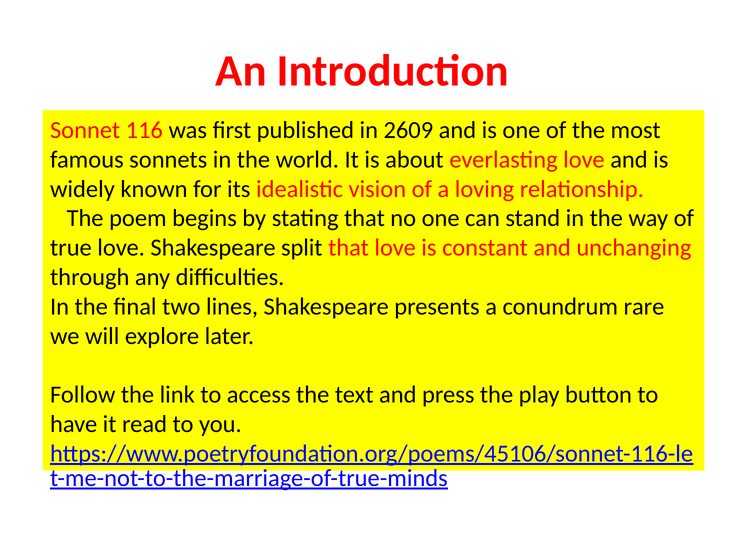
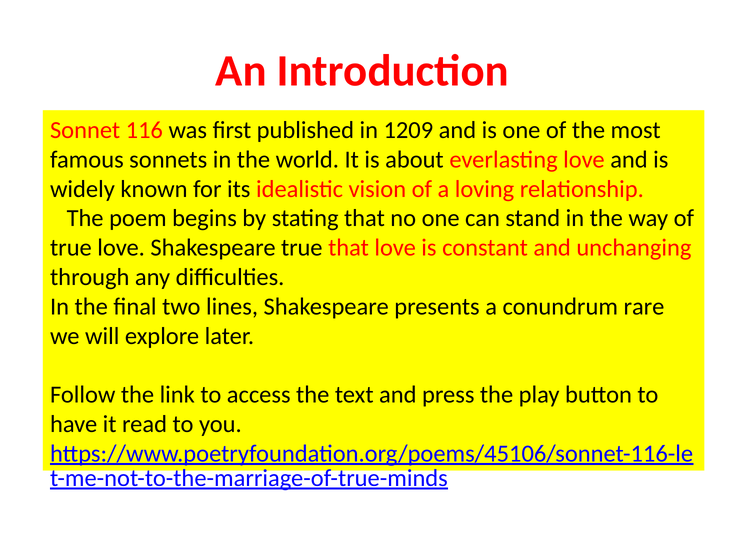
2609: 2609 -> 1209 (408, 130)
Shakespeare split: split -> true (302, 248)
